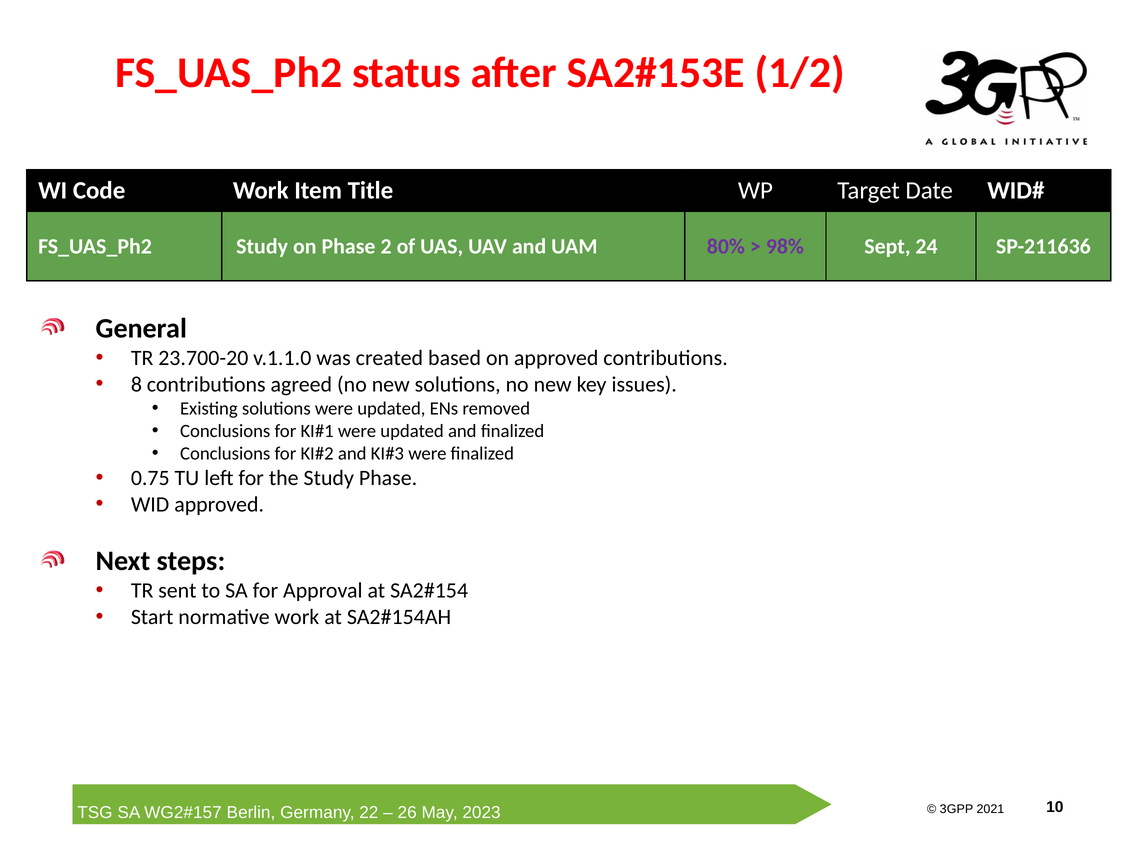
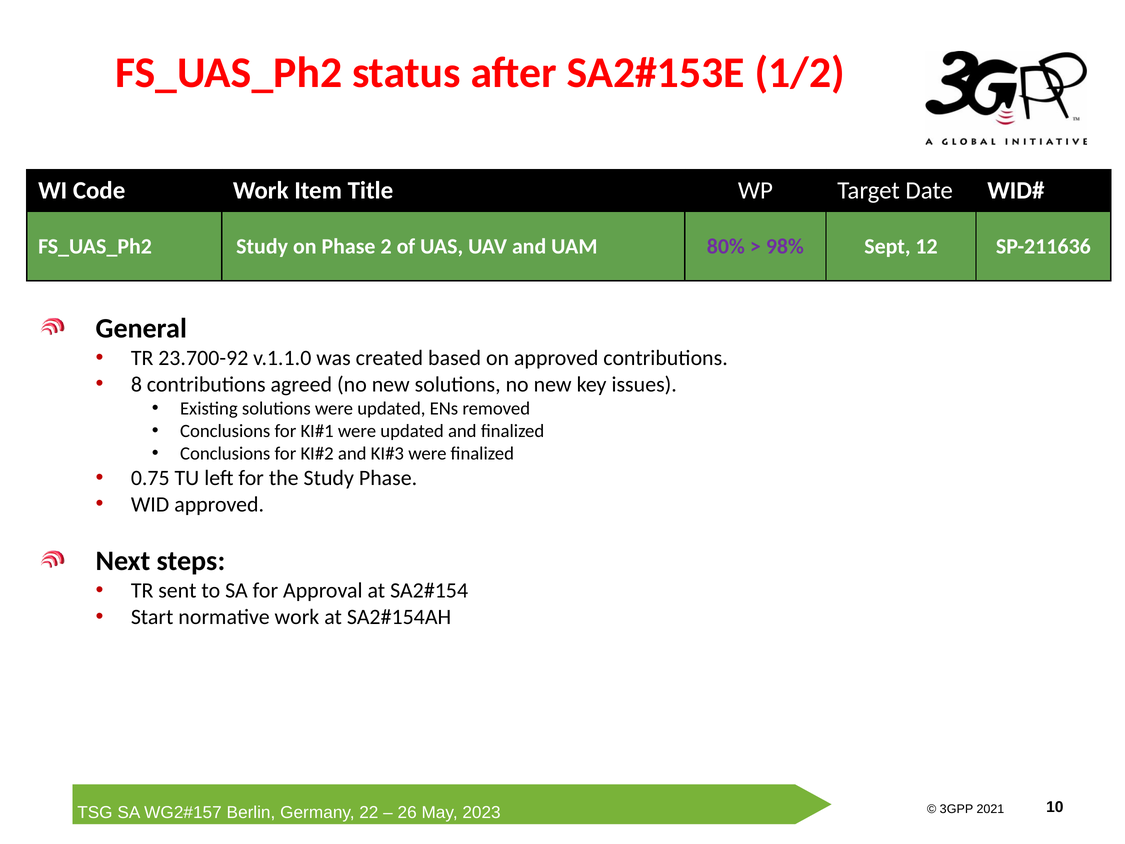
24: 24 -> 12 (927, 246)
23.700-20: 23.700-20 -> 23.700-92 (203, 358)
